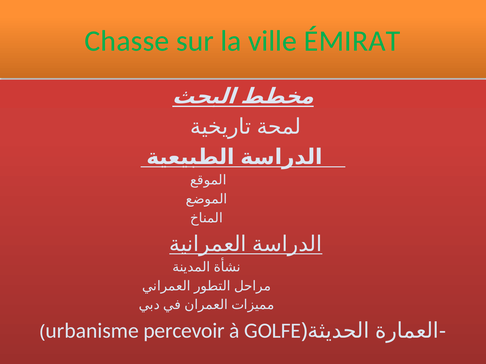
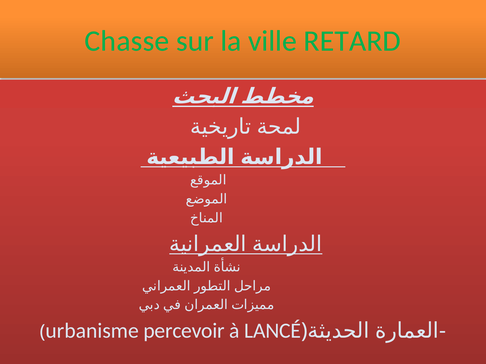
ÉMIRAT: ÉMIRAT -> RETARD (352, 41)
GOLFE: GOLFE -> LANCÉ (273, 331)
